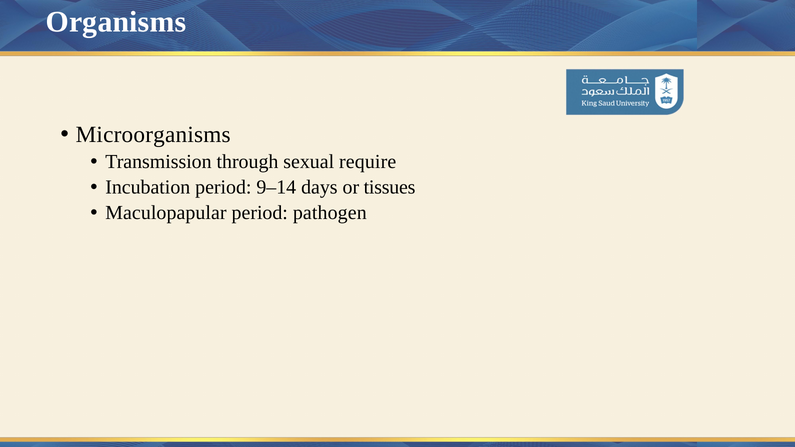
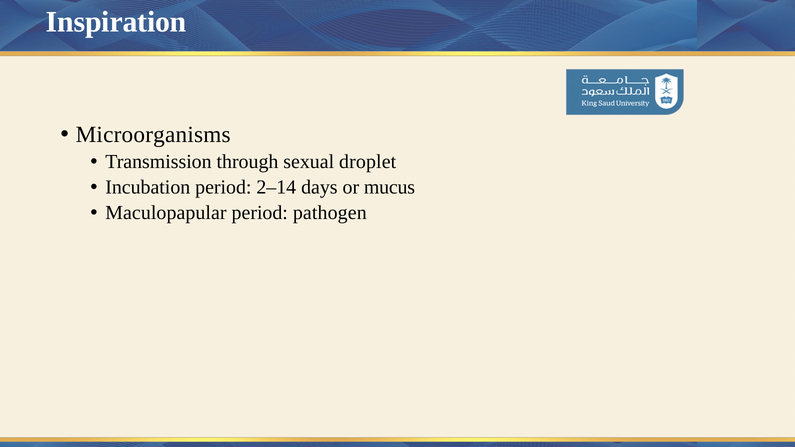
Organisms: Organisms -> Inspiration (116, 22)
require: require -> droplet (368, 162)
9–14: 9–14 -> 2–14 (276, 187)
tissues: tissues -> mucus (390, 187)
